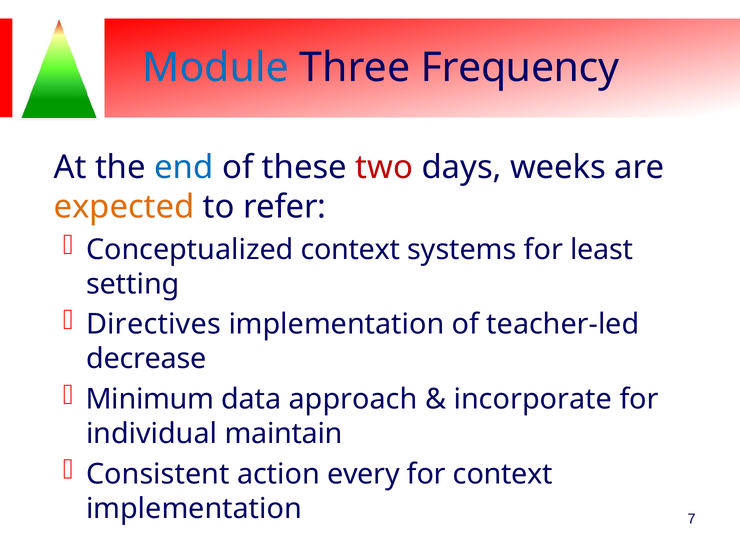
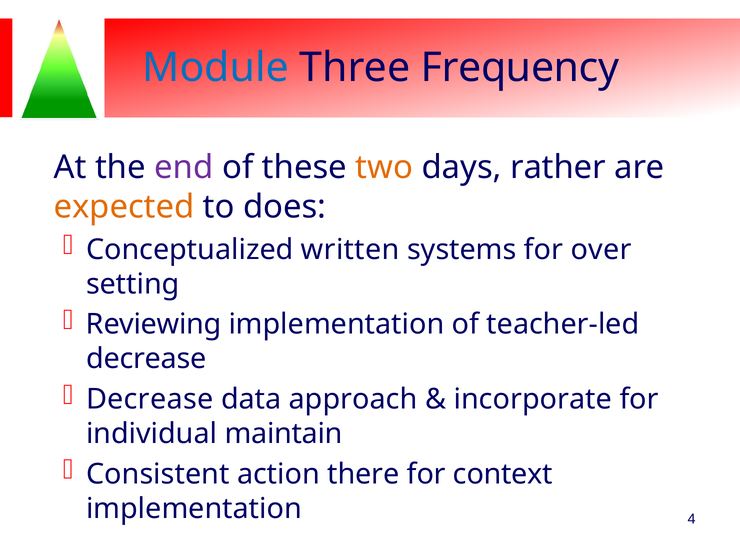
end colour: blue -> purple (184, 168)
two colour: red -> orange (384, 168)
weeks: weeks -> rather (558, 168)
refer: refer -> does (285, 207)
Conceptualized context: context -> written (350, 250)
least: least -> over (601, 250)
Directives: Directives -> Reviewing (154, 324)
Minimum: Minimum -> Decrease (150, 399)
every: every -> there (363, 474)
7: 7 -> 4 (692, 519)
